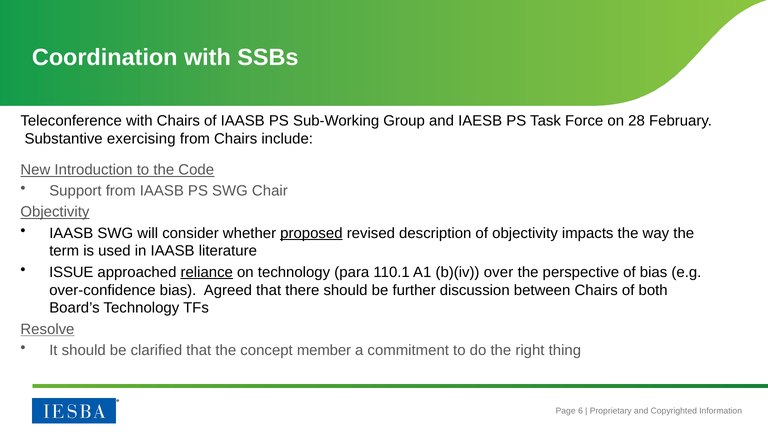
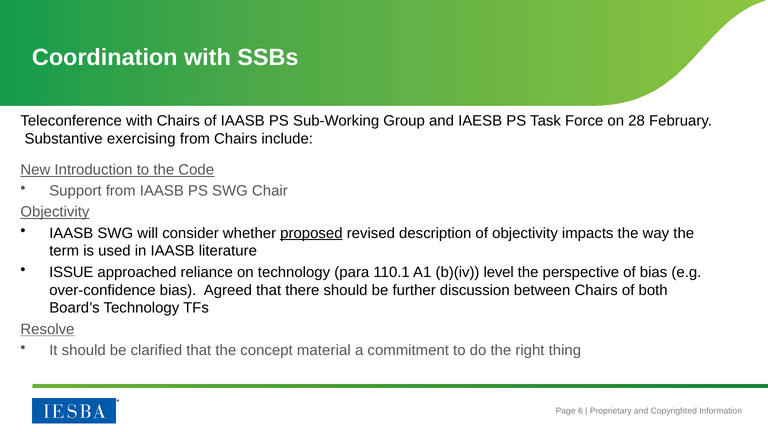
reliance underline: present -> none (207, 272)
over: over -> level (499, 272)
member: member -> material (324, 350)
